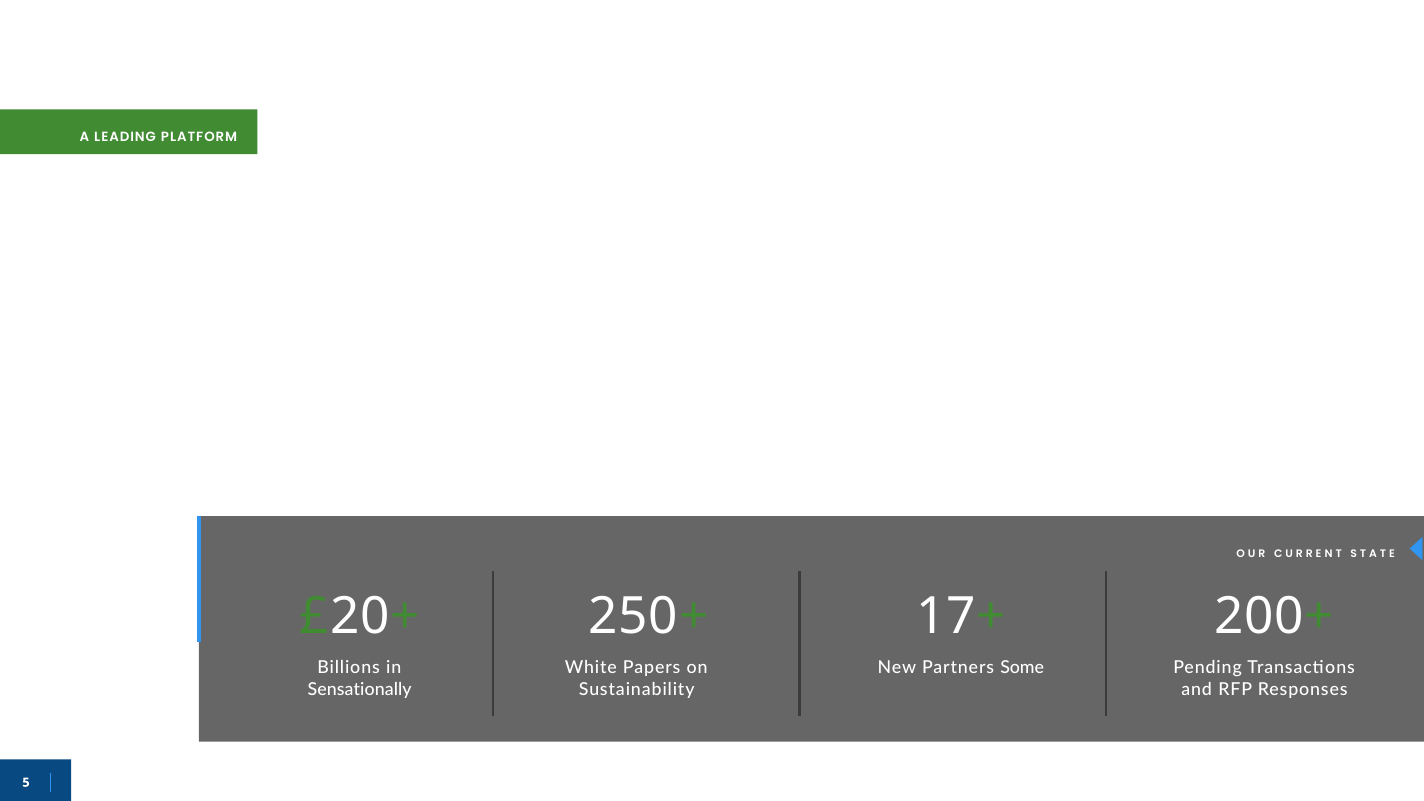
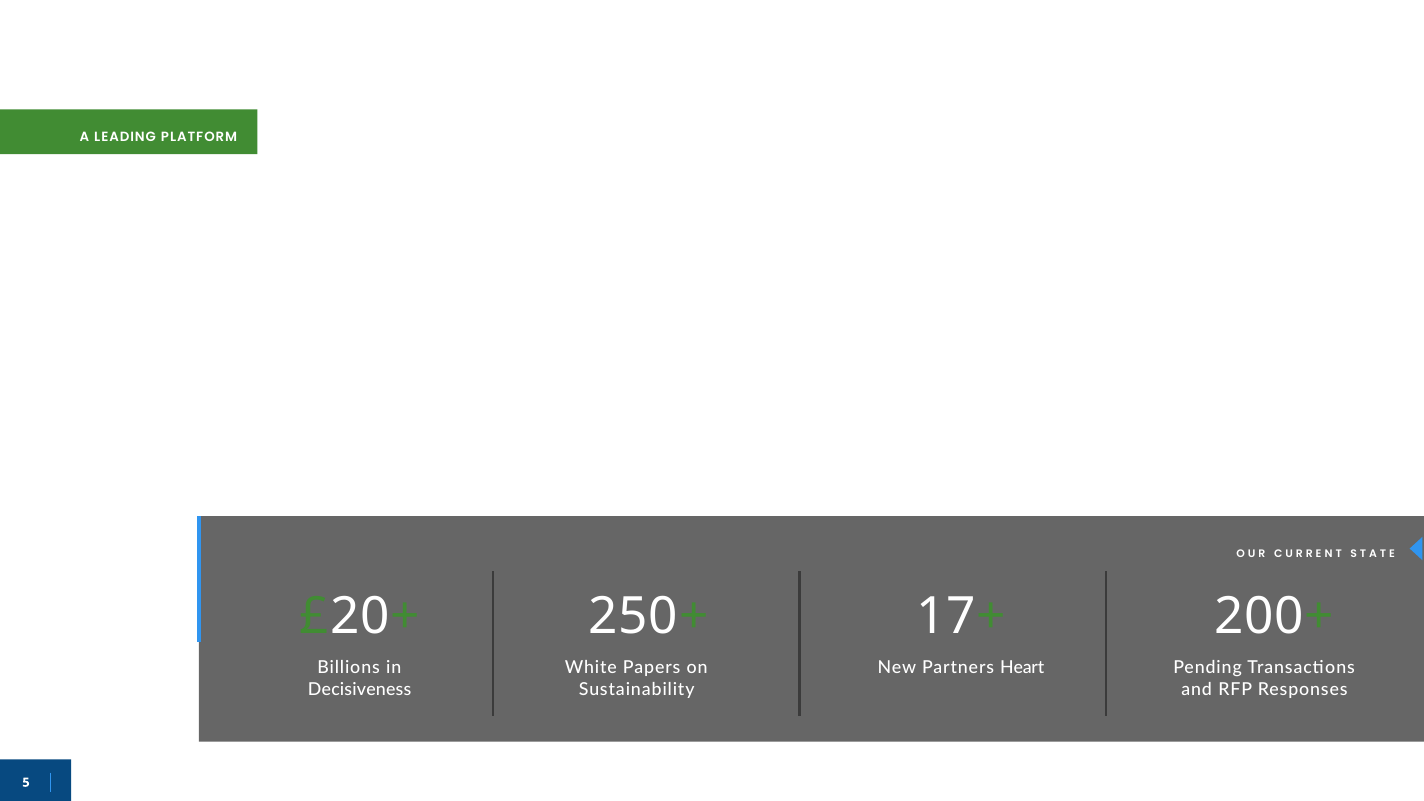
Some: Some -> Heart (1022, 668)
Sensationally: Sensationally -> Decisiveness (360, 689)
